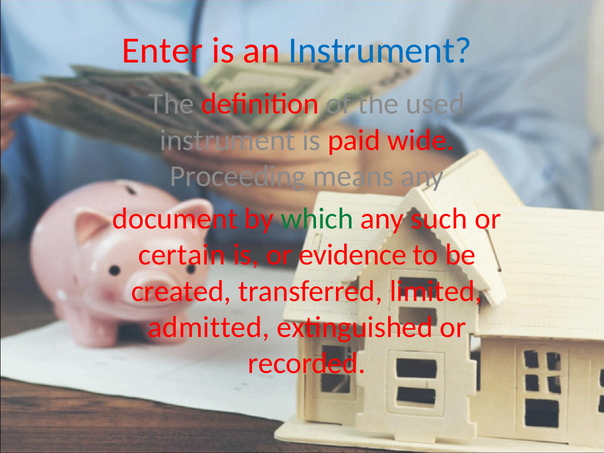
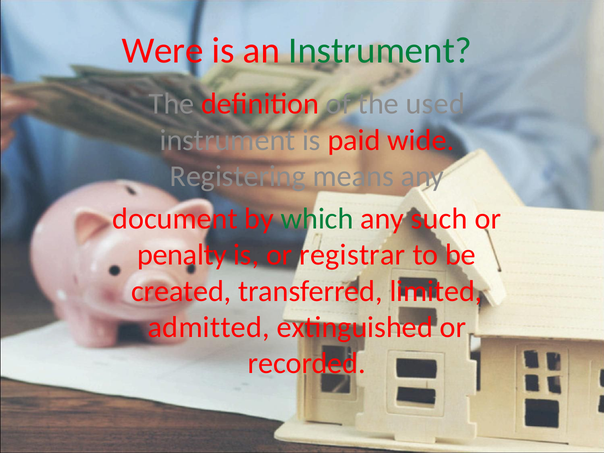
Enter: Enter -> Were (162, 50)
Instrument colour: blue -> green (380, 50)
Proceeding: Proceeding -> Registering (238, 176)
certain: certain -> penalty (182, 255)
evidence: evidence -> registrar (352, 255)
